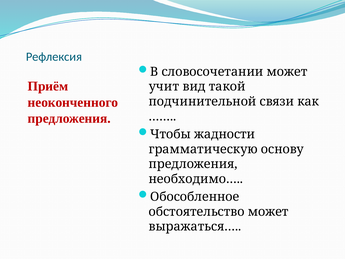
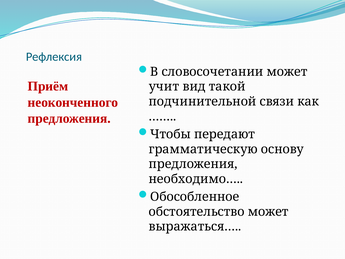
жадности: жадности -> передают (225, 134)
